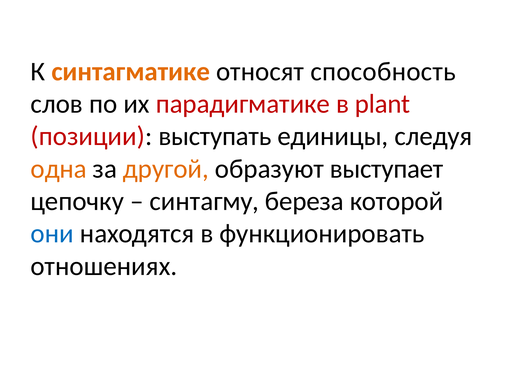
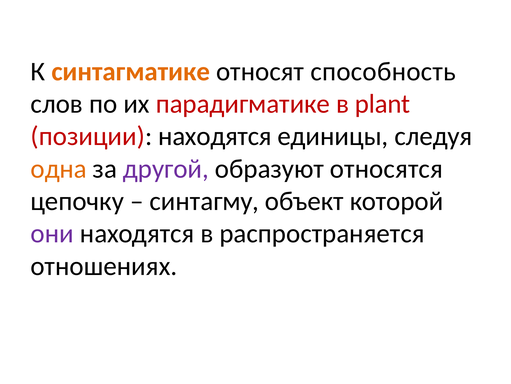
позиции выступать: выступать -> находятся (215, 136)
другой colour: orange -> purple (166, 168)
выступает: выступает -> относятся (386, 168)
береза: береза -> объект (304, 201)
они colour: blue -> purple (52, 233)
функционировать: функционировать -> распространяется (322, 233)
